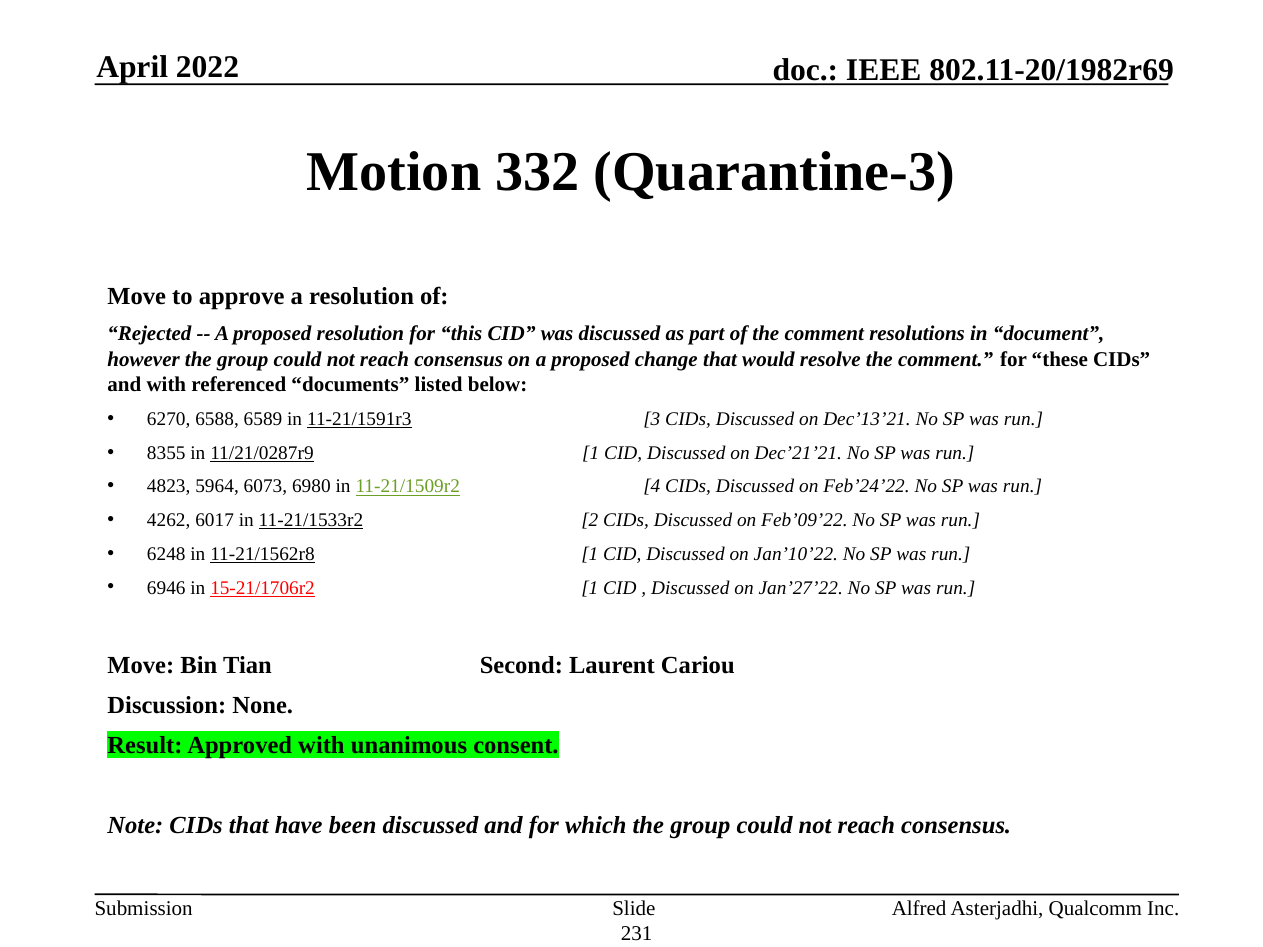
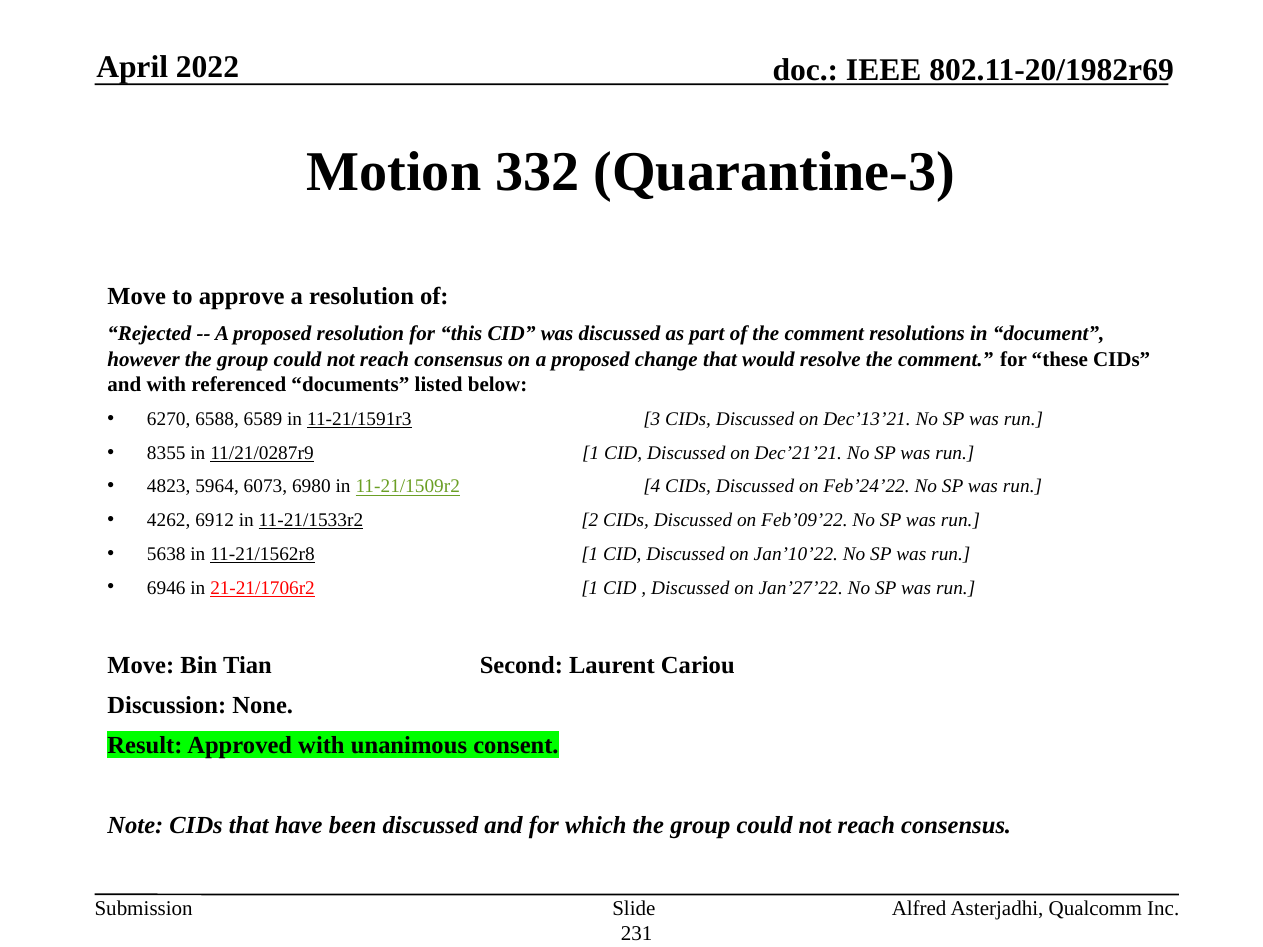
6017: 6017 -> 6912 (215, 520)
6248: 6248 -> 5638 (166, 554)
15-21/1706r2: 15-21/1706r2 -> 21-21/1706r2 (263, 588)
